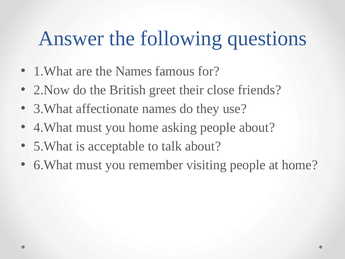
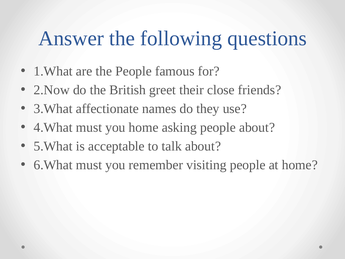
the Names: Names -> People (134, 71)
